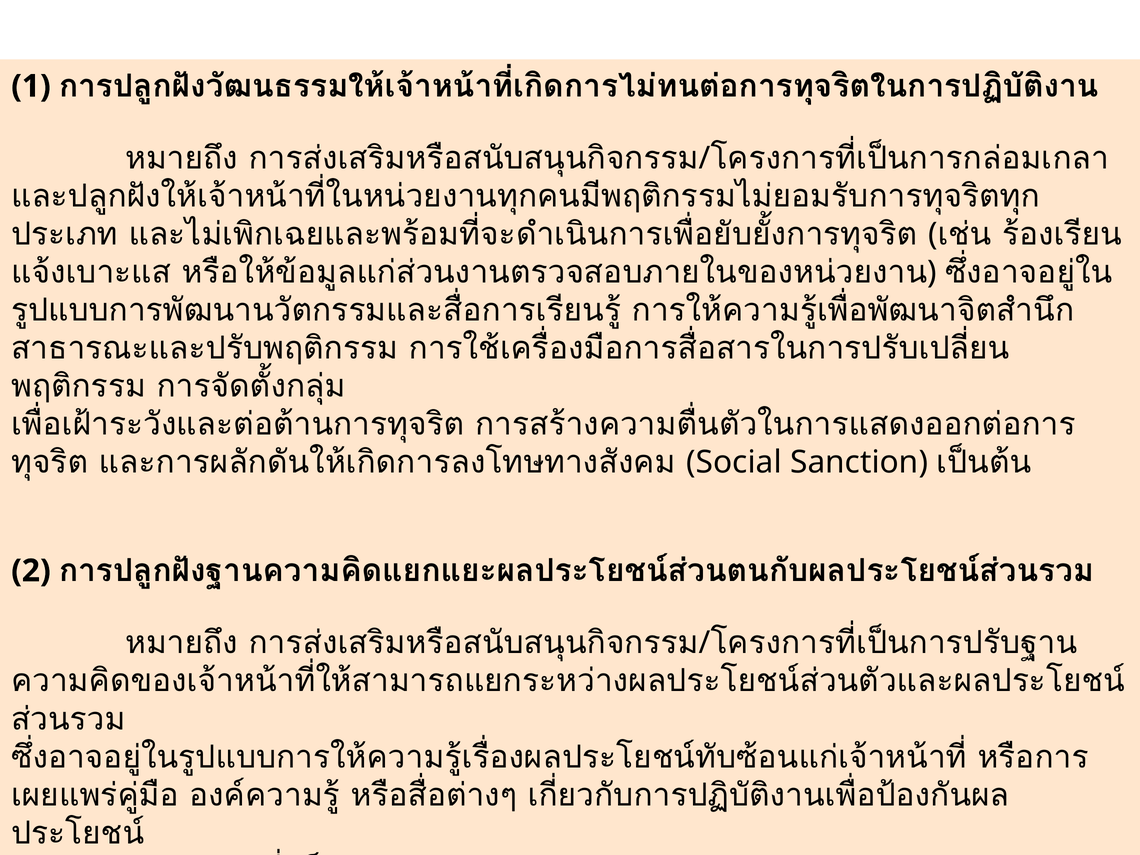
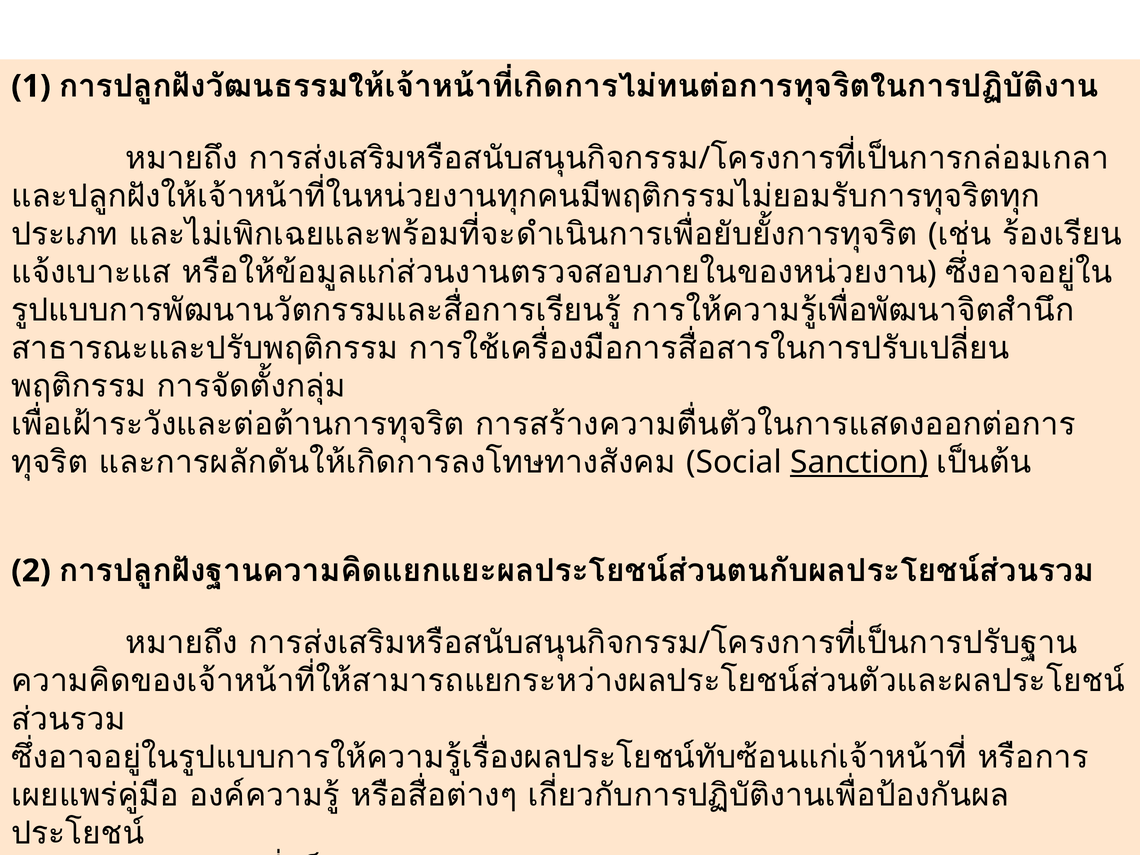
Sanction underline: none -> present (859, 463)
